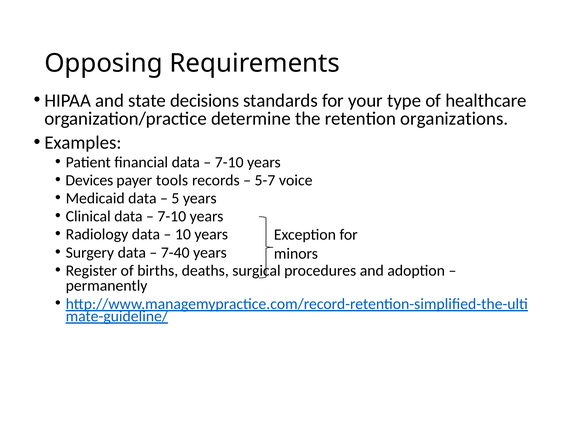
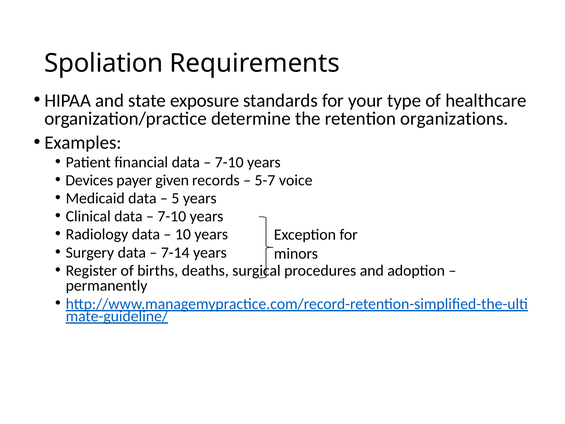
Opposing: Opposing -> Spoliation (104, 63)
decisions: decisions -> exposure (205, 101)
tools: tools -> given (172, 180)
7-40: 7-40 -> 7-14 (175, 252)
